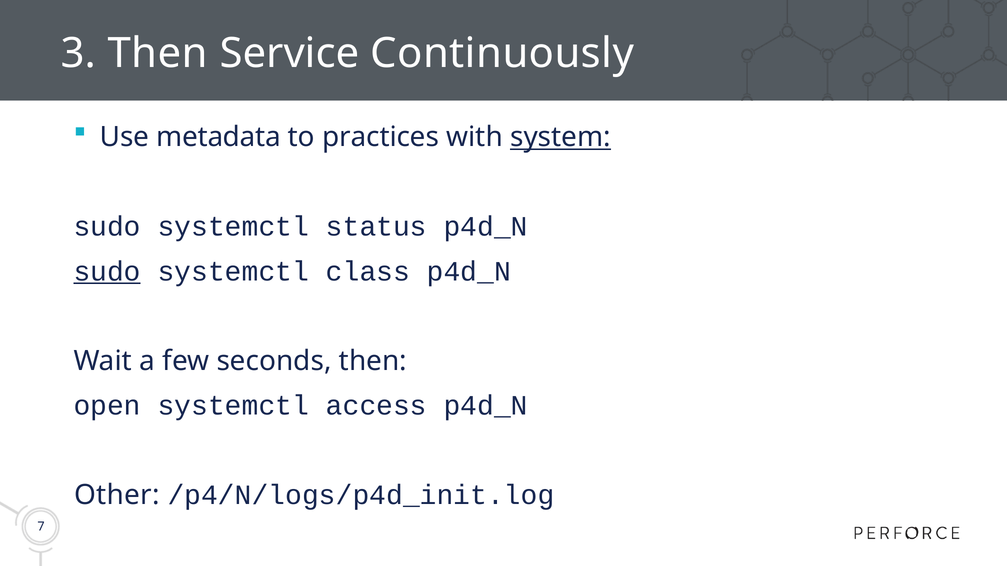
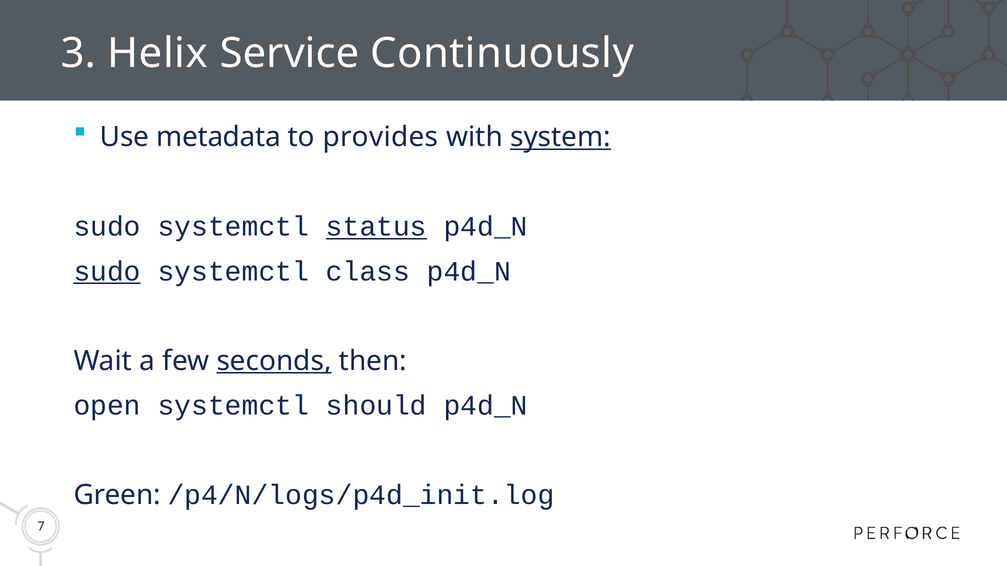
3 Then: Then -> Helix (158, 53)
practices: practices -> provides (380, 137)
status underline: none -> present (376, 227)
seconds underline: none -> present (274, 361)
access: access -> should (376, 406)
Other: Other -> Green (117, 495)
